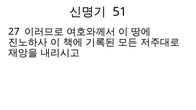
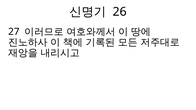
51: 51 -> 26 (120, 12)
